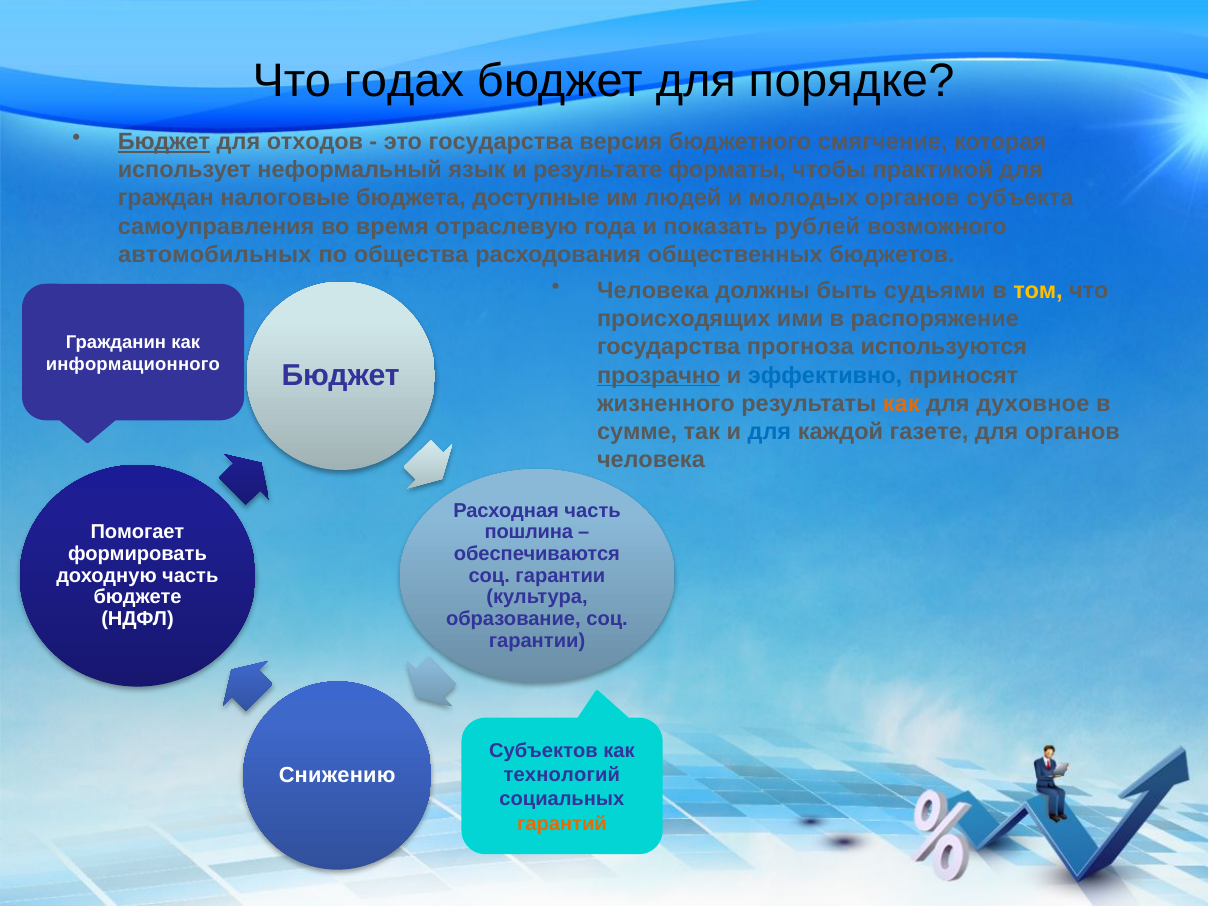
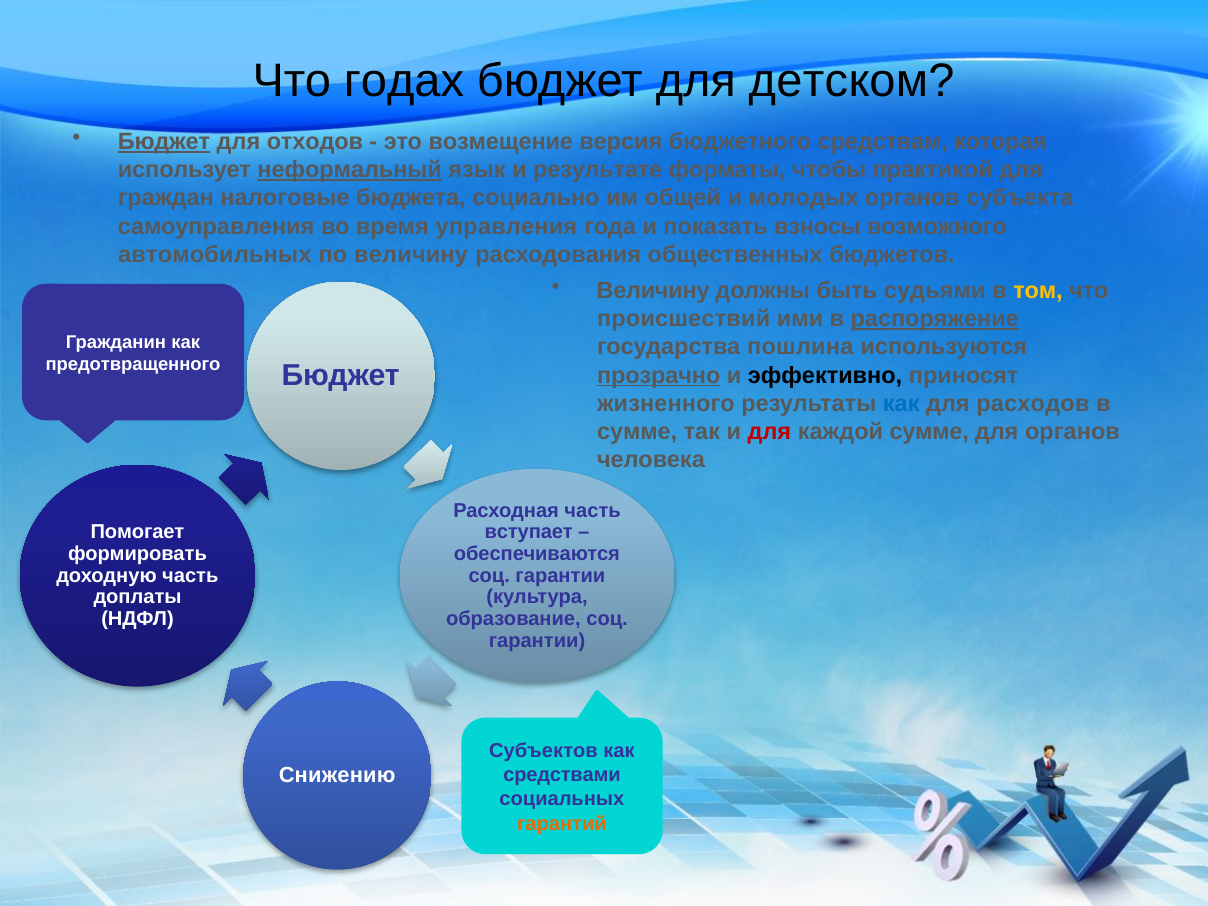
порядке: порядке -> детском (852, 81)
это государства: государства -> возмещение (501, 142)
смягчение: смягчение -> средствам (883, 142)
неформальный underline: none -> present (350, 170)
доступные: доступные -> социально (536, 198)
людей: людей -> общей (683, 198)
отраслевую: отраслевую -> управления (506, 226)
рублей: рублей -> взносы (817, 226)
по общества: общества -> величину (411, 255)
Человека: Человека -> Величину (653, 291)
происходящих: происходящих -> происшествий (684, 319)
распоряжение underline: none -> present (935, 319)
прогноза: прогноза -> пошлина (800, 347)
информационного: информационного -> предотвращенного (133, 364)
эффективно colour: blue -> black (825, 375)
как colour: orange -> blue (901, 404)
духовное: духовное -> расходов (1033, 404)
для colour: blue -> red (769, 432)
каждой газете: газете -> сумме (929, 432)
пошлина: пошлина -> вступает (529, 532)
бюджете: бюджете -> доплаты (138, 597)
технологий: технологий -> средствами (562, 775)
